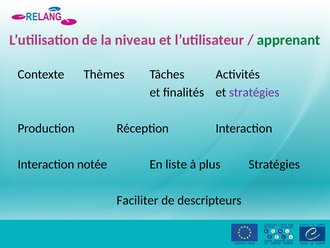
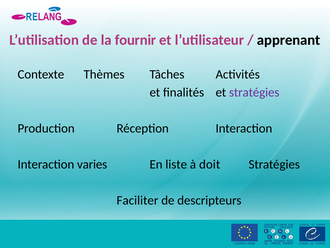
niveau: niveau -> fournir (135, 40)
apprenant colour: green -> black (289, 40)
notée: notée -> varies (92, 164)
plus: plus -> doit (210, 164)
